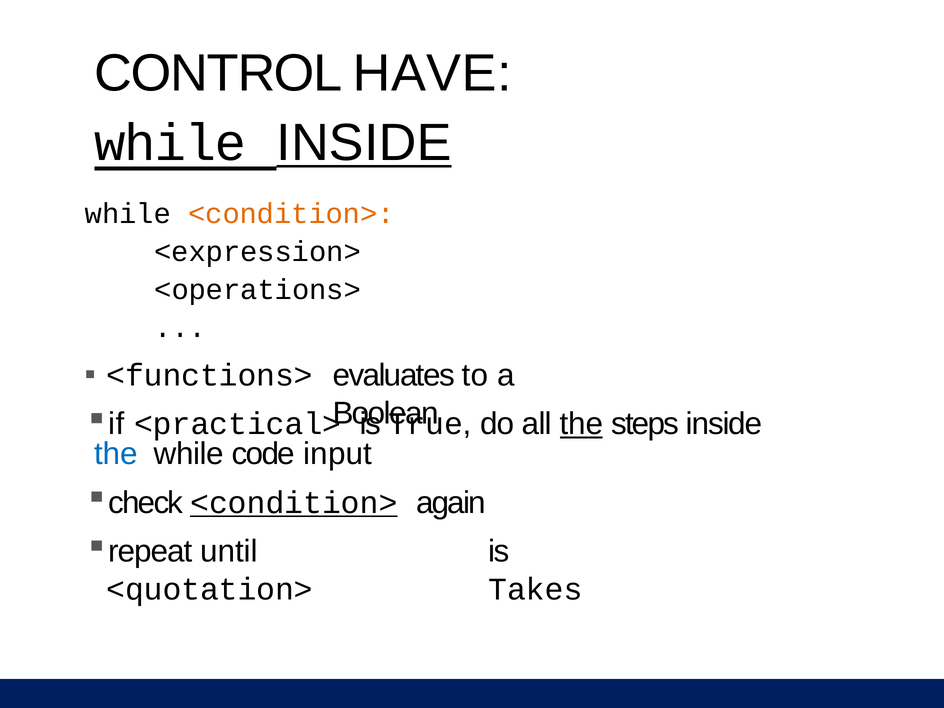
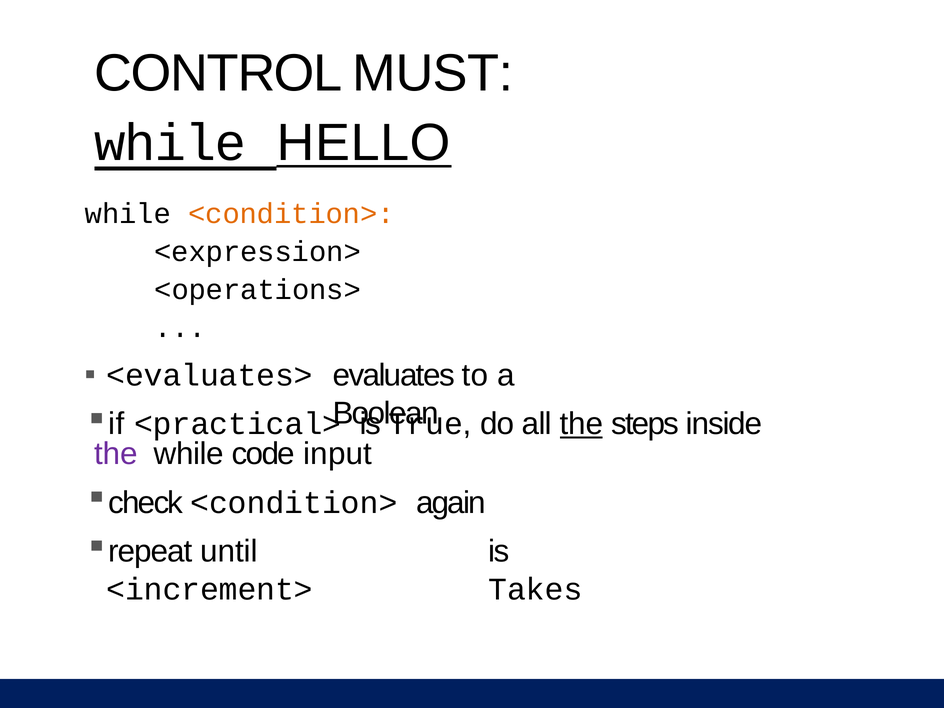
HAVE: HAVE -> MUST (433, 73)
while INSIDE: INSIDE -> HELLO (364, 143)
<functions>: <functions> -> <evaluates> (210, 375)
the colour: blue -> purple (116, 454)
<condition> underline: present -> none (294, 503)
<quotation>: <quotation> -> <increment> (210, 589)
